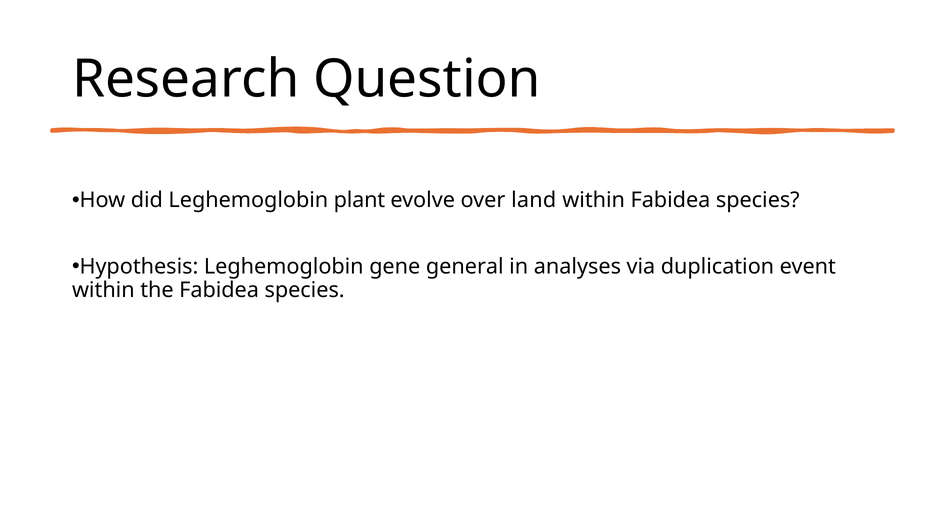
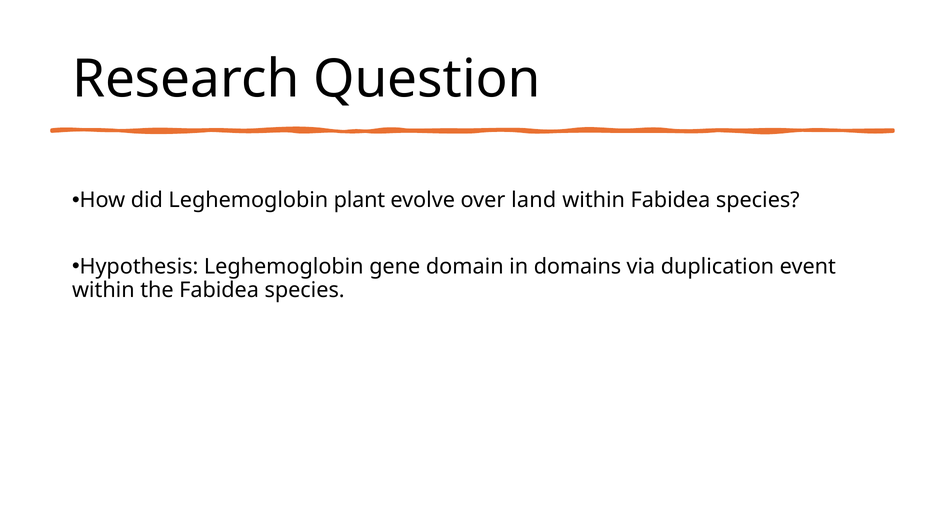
general: general -> domain (465, 267)
analyses: analyses -> domains (577, 267)
